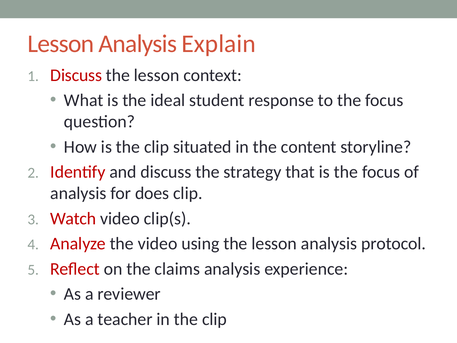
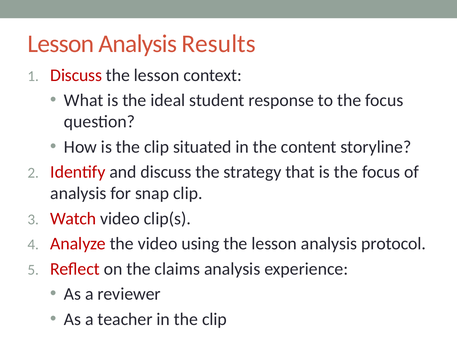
Explain: Explain -> Results (219, 44)
does: does -> snap (152, 193)
